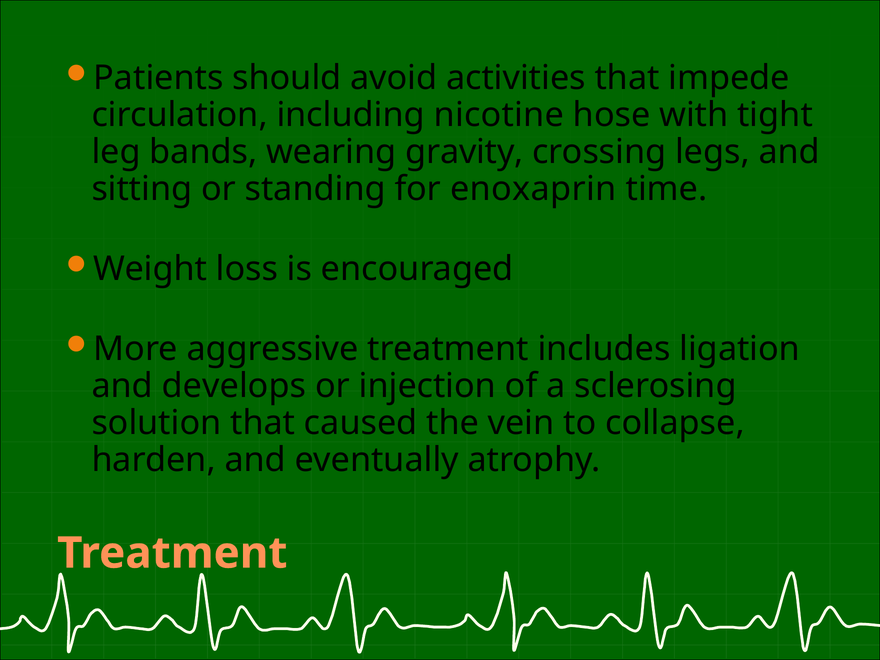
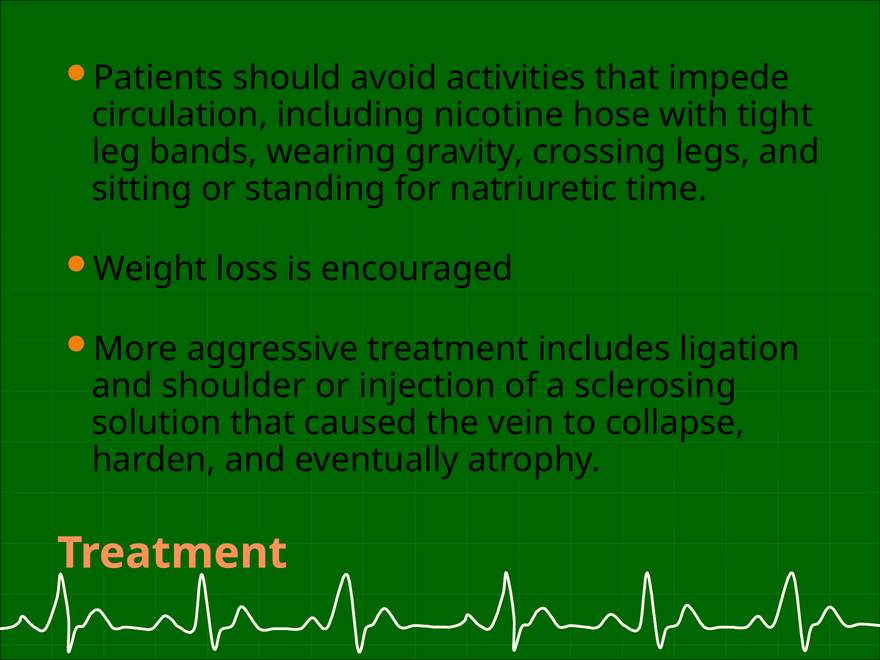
enoxaprin: enoxaprin -> natriuretic (533, 189)
develops: develops -> shoulder (234, 386)
